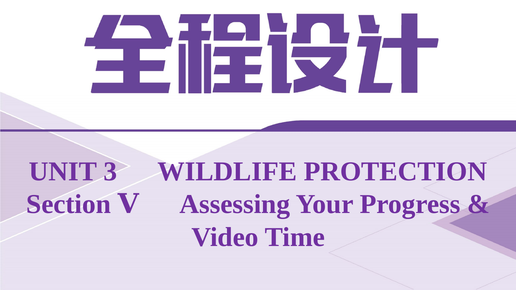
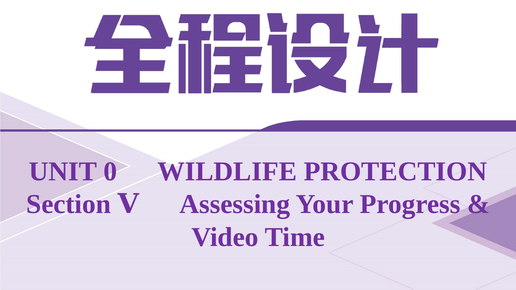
3: 3 -> 0 (110, 172)
